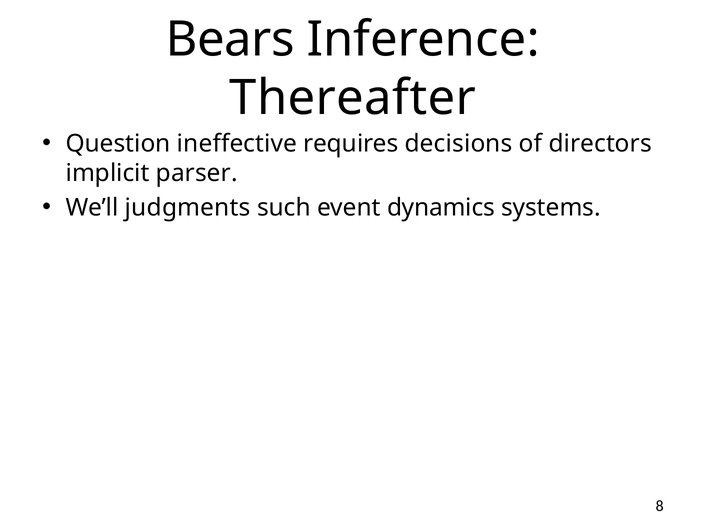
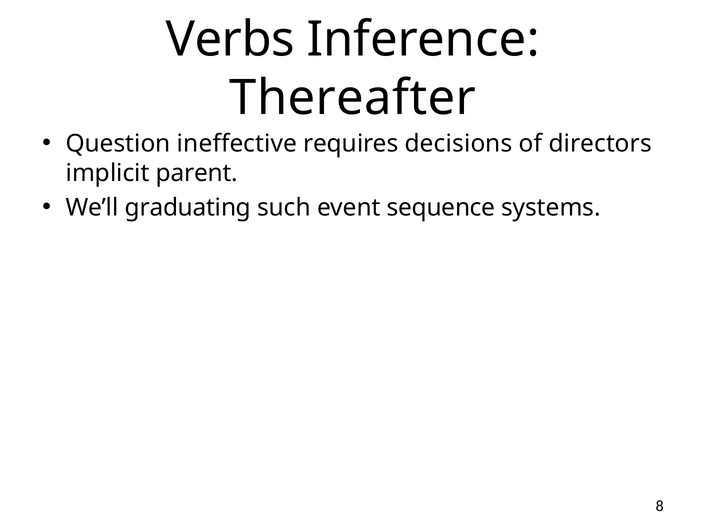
Bears: Bears -> Verbs (230, 39)
parser: parser -> parent (197, 173)
judgments: judgments -> graduating (188, 207)
dynamics: dynamics -> sequence (441, 207)
